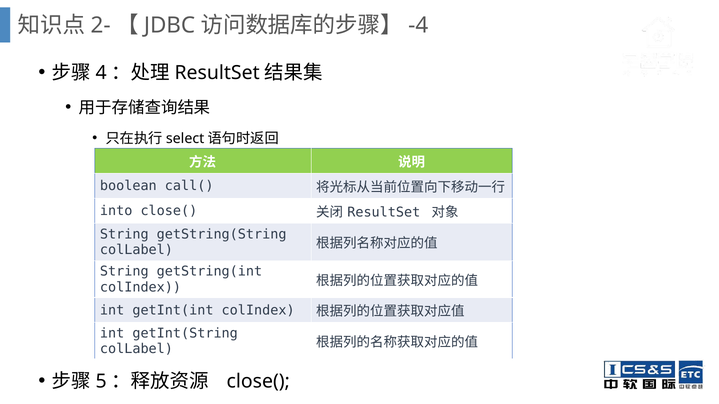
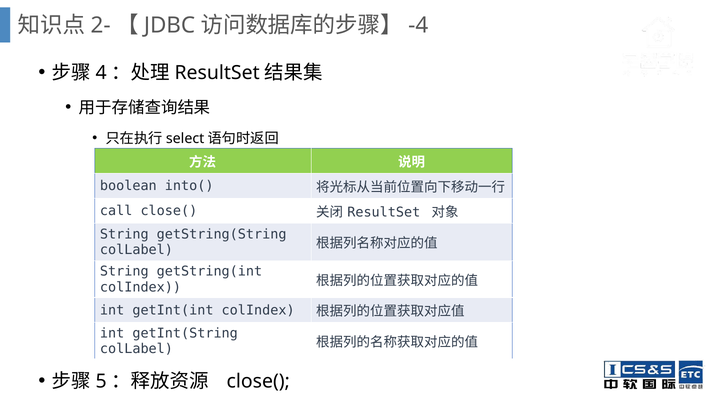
call(: call( -> into( (189, 186)
into: into -> call (116, 211)
